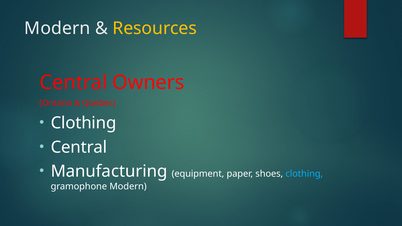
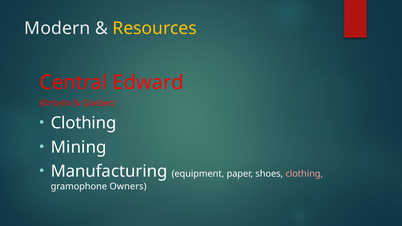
Owners: Owners -> Edward (148, 83)
Central: Central -> Mining (79, 147)
clothing colour: light blue -> pink (304, 174)
gramophone Modern: Modern -> Owners (128, 187)
